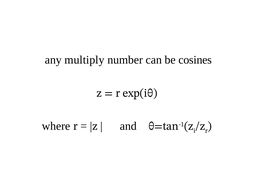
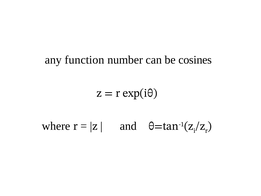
multiply: multiply -> function (85, 60)
